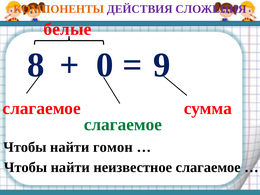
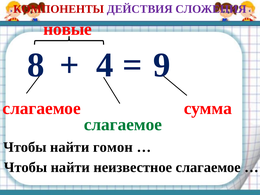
КОМПОНЕНТЫ colour: orange -> red (59, 9)
белые: белые -> новые (68, 29)
0: 0 -> 4 (105, 65)
